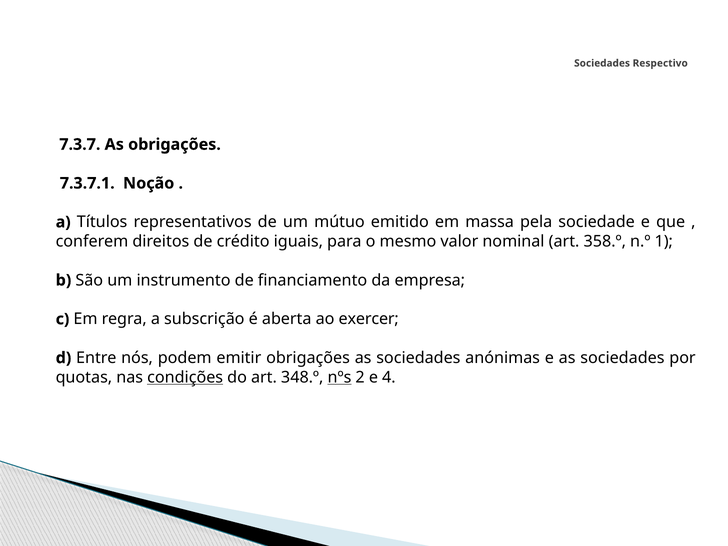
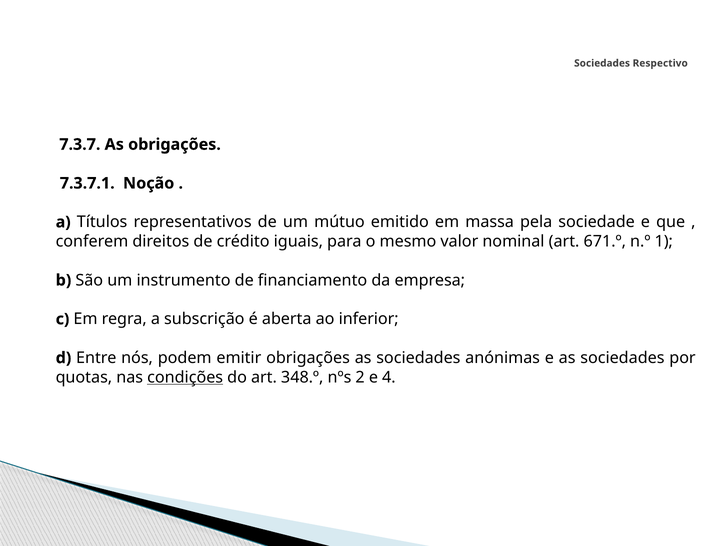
358.º: 358.º -> 671.º (605, 241)
exercer: exercer -> inferior (369, 319)
nºs underline: present -> none (339, 377)
